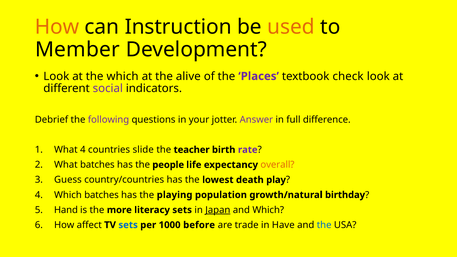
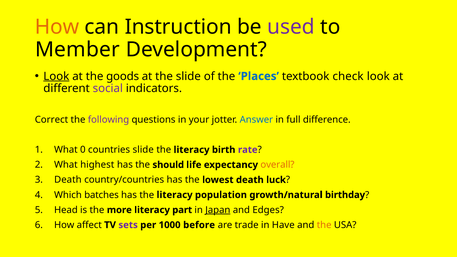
used colour: orange -> purple (291, 27)
Look underline: none -> present (56, 76)
the which: which -> goods (123, 76)
the alive: alive -> slide (188, 76)
Places colour: purple -> blue (259, 76)
Debrief: Debrief -> Correct (51, 120)
Answer colour: purple -> blue (256, 120)
What 4: 4 -> 0 (83, 150)
teacher: teacher -> literacy (192, 150)
What batches: batches -> highest (97, 165)
people: people -> should (168, 165)
Guess: Guess -> Death (68, 180)
play: play -> luck (276, 180)
has the playing: playing -> literacy (175, 195)
Hand: Hand -> Head (66, 210)
literacy sets: sets -> part (182, 210)
and Which: Which -> Edges (268, 210)
sets colour: blue -> purple (128, 225)
the colour: blue -> orange (324, 225)
